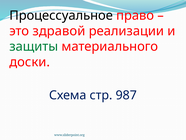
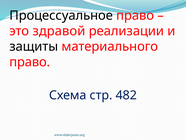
защиты colour: green -> black (34, 46)
доски: доски -> право (30, 62)
987: 987 -> 482 (126, 95)
